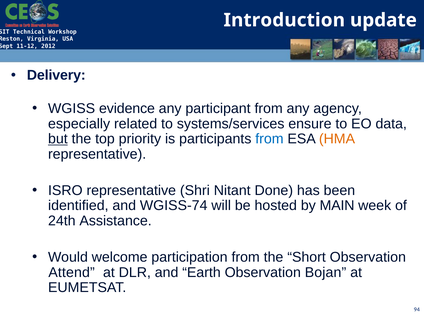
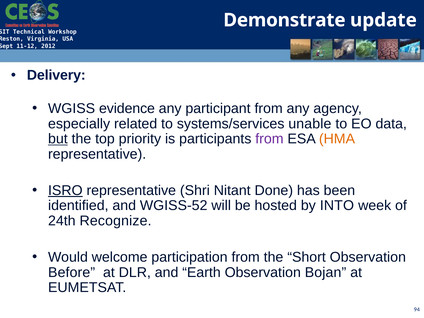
Introduction: Introduction -> Demonstrate (284, 20)
ensure: ensure -> unable (310, 124)
from colour: blue -> purple (269, 139)
ISRO underline: none -> present (65, 190)
WGISS-74: WGISS-74 -> WGISS-52 (174, 206)
MAIN: MAIN -> INTO (337, 206)
Assistance: Assistance -> Recognize (116, 221)
Attend: Attend -> Before (72, 272)
